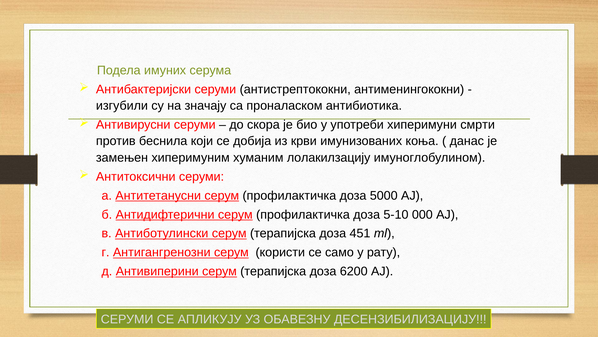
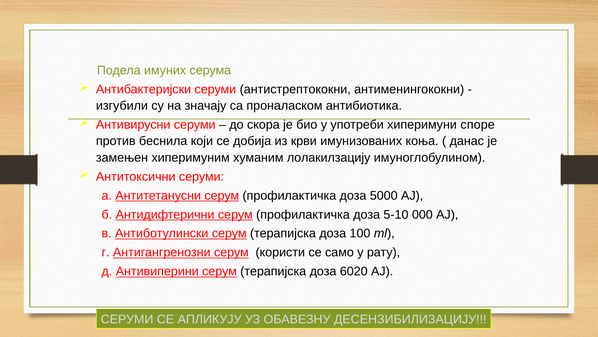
смрти: смрти -> споре (478, 124)
451: 451 -> 100 (360, 233)
6200: 6200 -> 6020 (354, 271)
